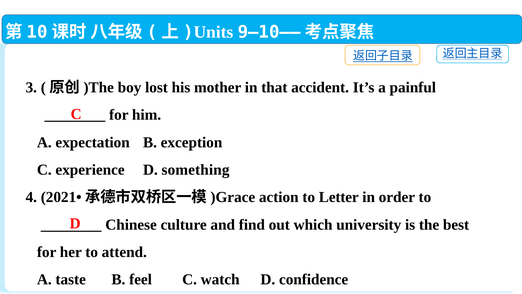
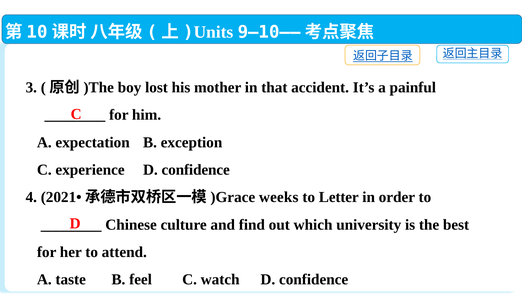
experience D something: something -> confidence (196, 170)
action: action -> weeks (279, 197)
